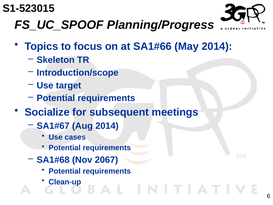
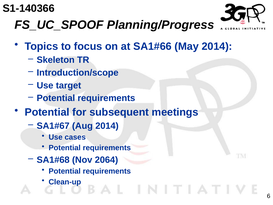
S1-523015: S1-523015 -> S1-140366 (29, 8)
Socialize: Socialize -> Potential (47, 112)
2067: 2067 -> 2064 (106, 160)
